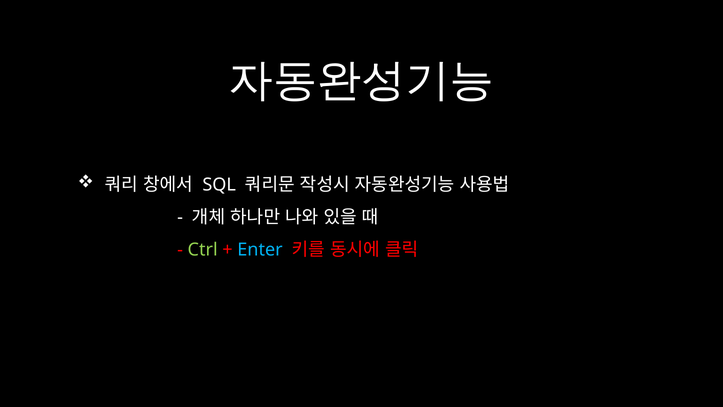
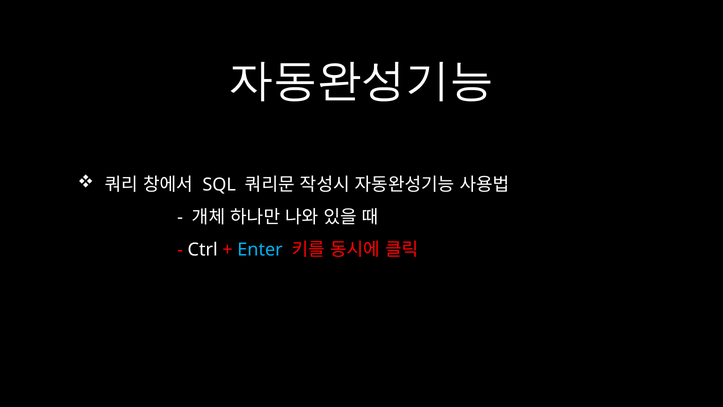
Ctrl colour: light green -> white (203, 250)
